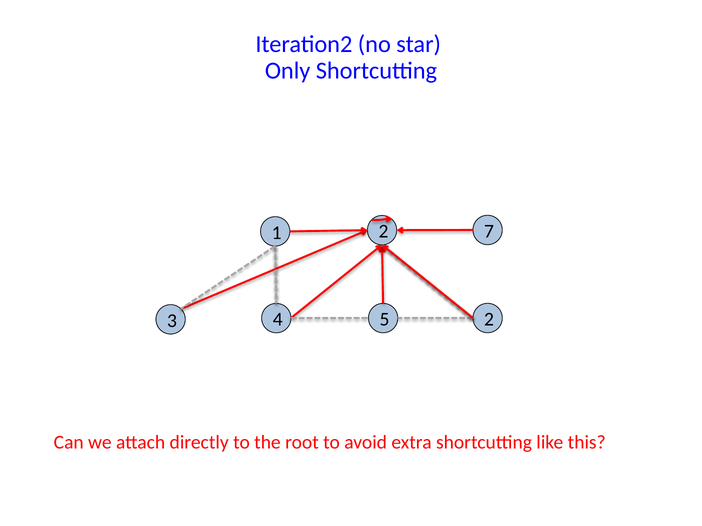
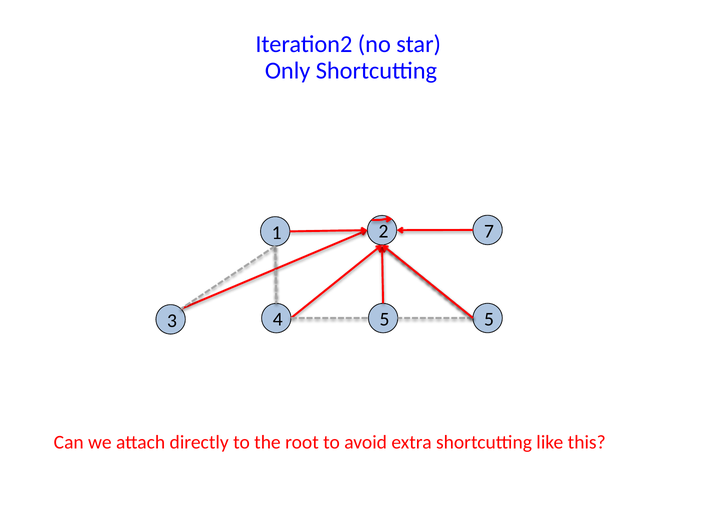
2: 2 -> 5 (489, 320)
